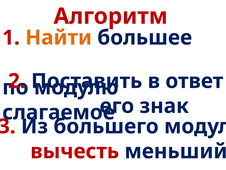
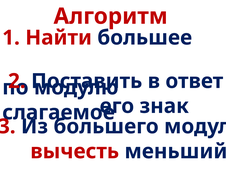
Найти colour: orange -> red (59, 38)
